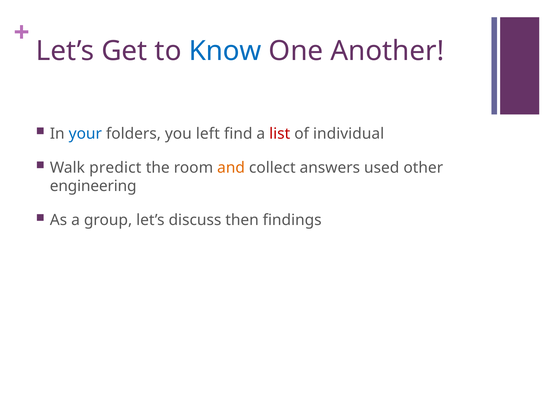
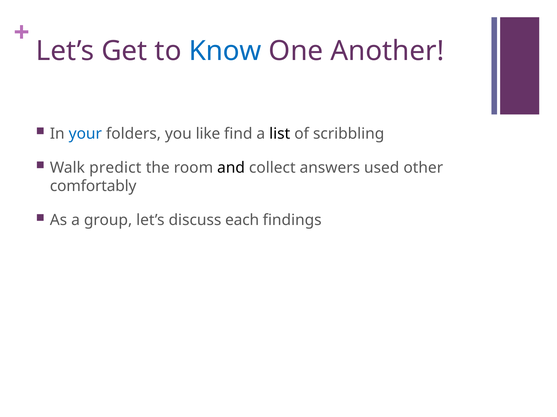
left: left -> like (208, 134)
list colour: red -> black (280, 134)
individual: individual -> scribbling (349, 134)
and colour: orange -> black (231, 168)
engineering: engineering -> comfortably (93, 187)
then: then -> each (242, 221)
